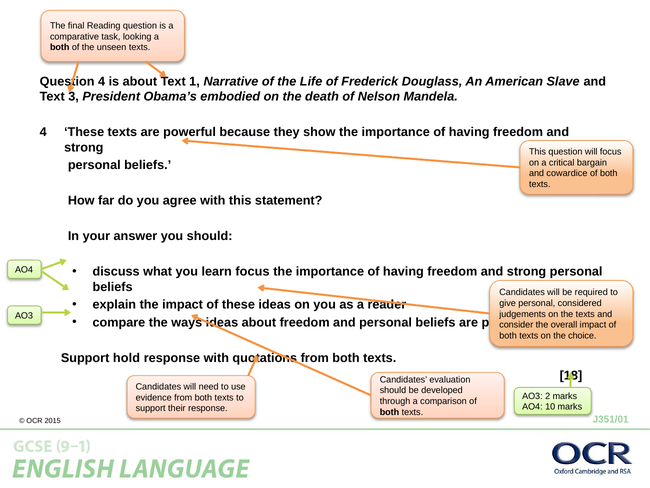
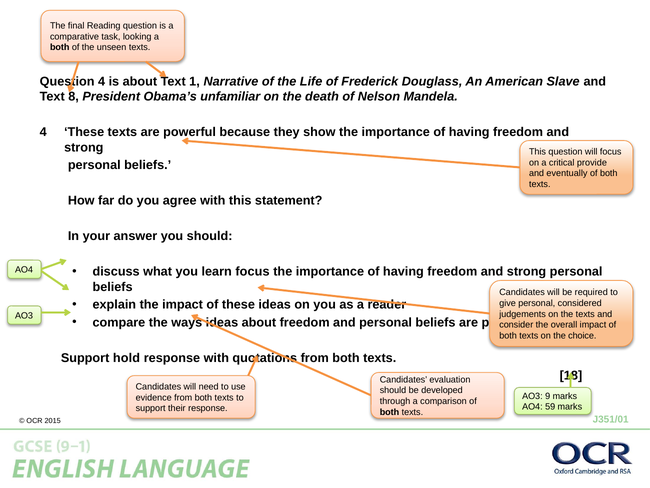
3: 3 -> 8 (74, 97)
embodied: embodied -> unfamiliar (230, 97)
bargain: bargain -> provide (592, 162)
cowardice: cowardice -> eventually (567, 173)
2: 2 -> 9 (548, 396)
10: 10 -> 59 (550, 407)
